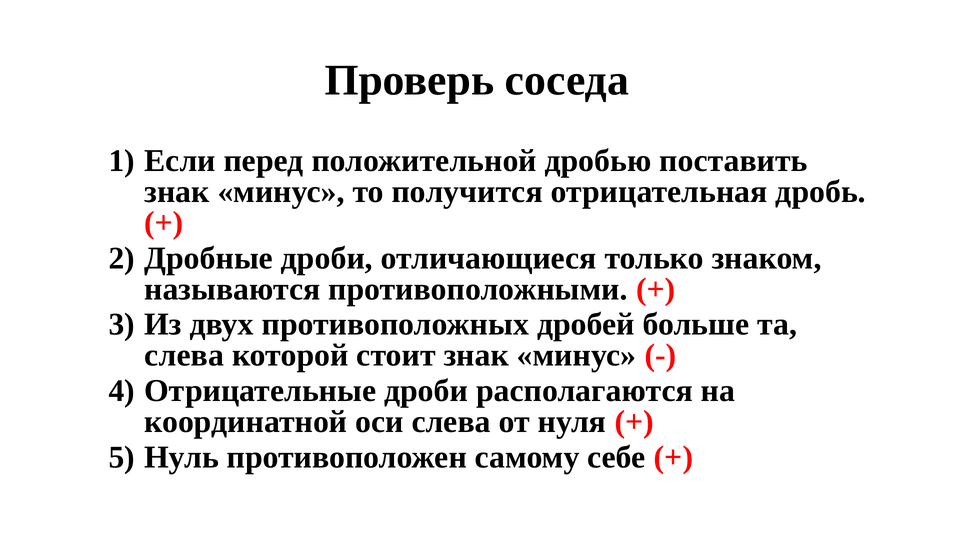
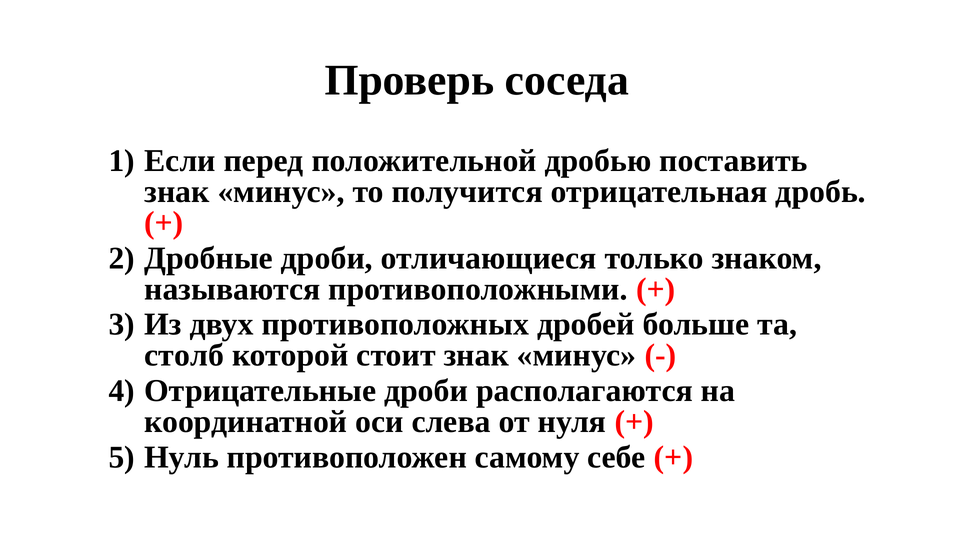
слева: слева -> столб (184, 355)
